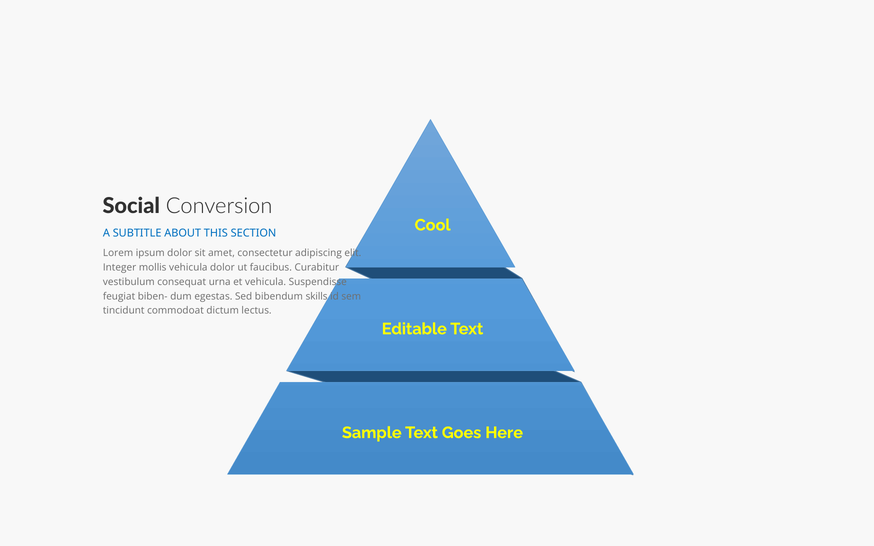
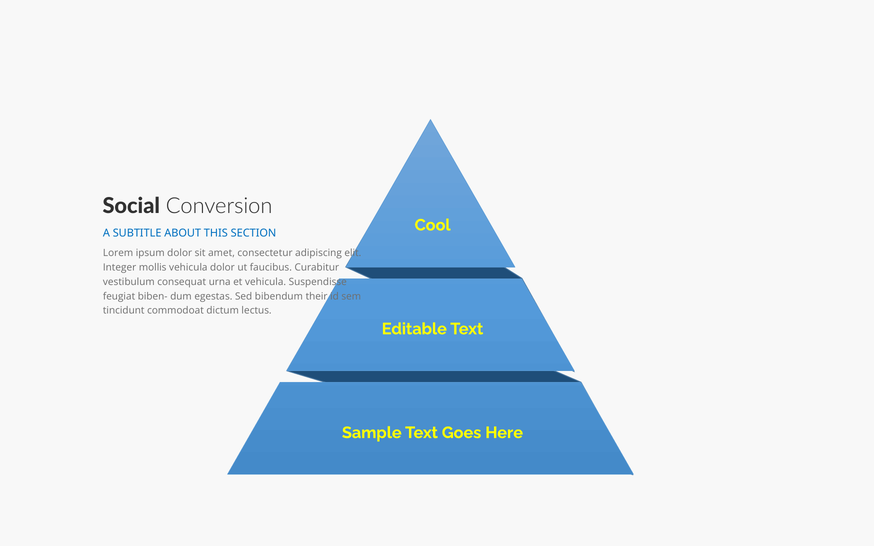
skills: skills -> their (317, 296)
